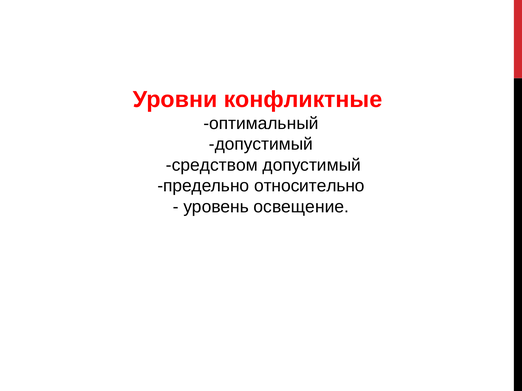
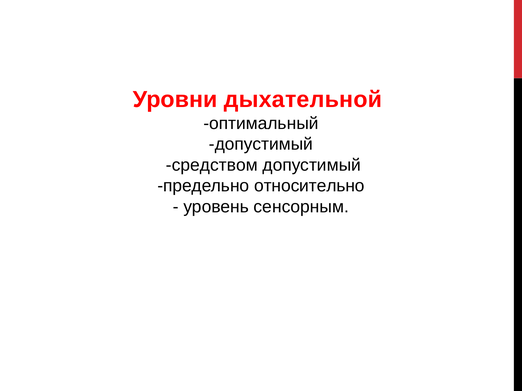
конфликтные: конфликтные -> дыхательной (303, 99)
освещение: освещение -> сенсорным (301, 207)
